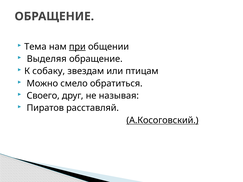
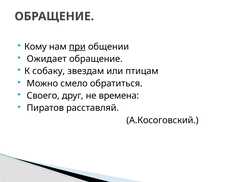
Тема: Тема -> Кому (35, 47)
Выделяя: Выделяя -> Ожидает (47, 59)
называя: называя -> времена (119, 96)
А.Косоговский underline: present -> none (162, 120)
